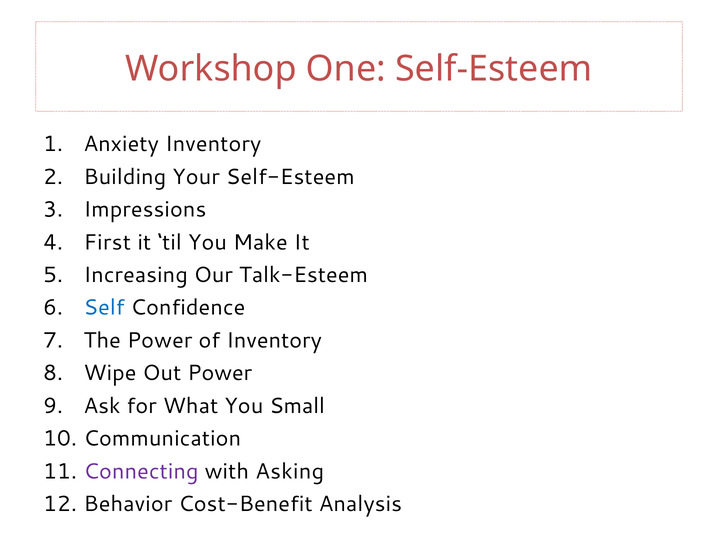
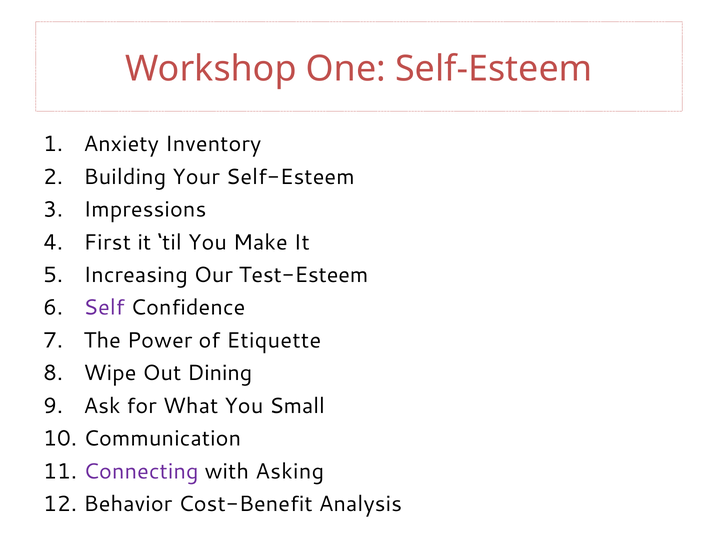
Talk-Esteem: Talk-Esteem -> Test-Esteem (304, 275)
Self colour: blue -> purple (104, 307)
of Inventory: Inventory -> Etiquette (274, 340)
Out Power: Power -> Dining (220, 373)
